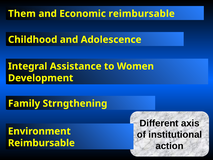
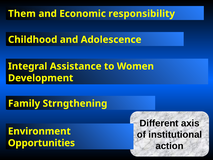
Economic reimbursable: reimbursable -> responsibility (142, 14)
Reimbursable: Reimbursable -> Opportunities (41, 143)
